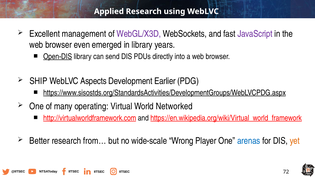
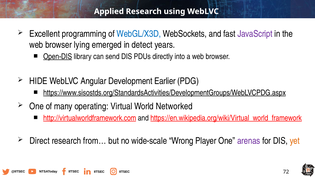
management: management -> programming (84, 34)
WebGL/X3D colour: purple -> blue (139, 34)
even: even -> lying (82, 45)
in library: library -> detect (142, 45)
SHIP: SHIP -> HIDE (38, 81)
Aspects: Aspects -> Angular (93, 81)
Better: Better -> Direct (40, 141)
arenas colour: blue -> purple (249, 141)
